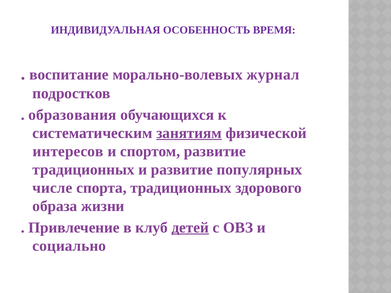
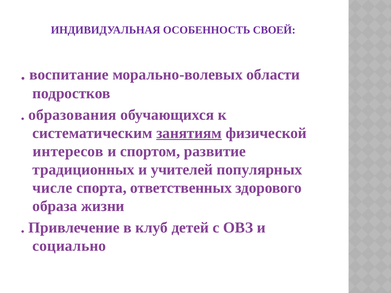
ВРЕМЯ: ВРЕМЯ -> СВОЕЙ (274, 30)
журнал: журнал -> области (273, 75)
и развитие: развитие -> учителей (182, 170)
спорта традиционных: традиционных -> ответственных (181, 188)
детей underline: present -> none (190, 228)
